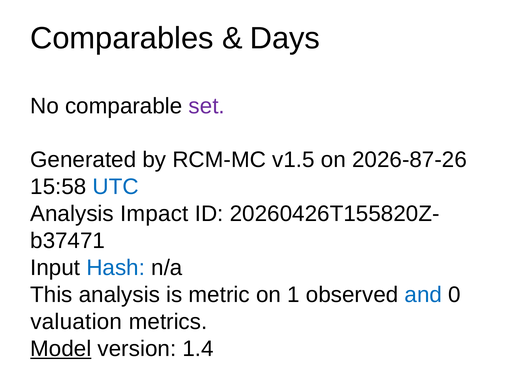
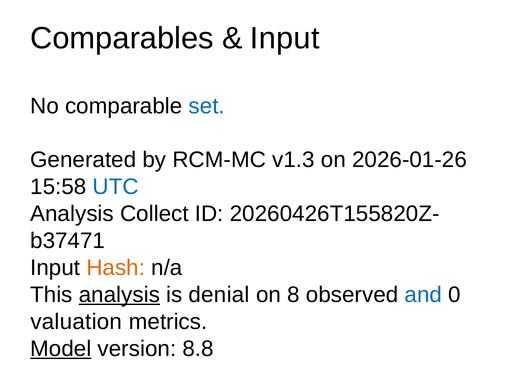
Days: Days -> Input (285, 38)
set colour: purple -> blue (207, 106)
v1.5: v1.5 -> v1.3 (293, 160)
2026-87-26: 2026-87-26 -> 2026-01-26 (409, 160)
Impact: Impact -> Collect (154, 214)
Hash colour: blue -> orange (116, 268)
analysis underline: none -> present (119, 294)
metric: metric -> denial (219, 294)
1: 1 -> 8 (293, 294)
1.4: 1.4 -> 8.8 (198, 348)
